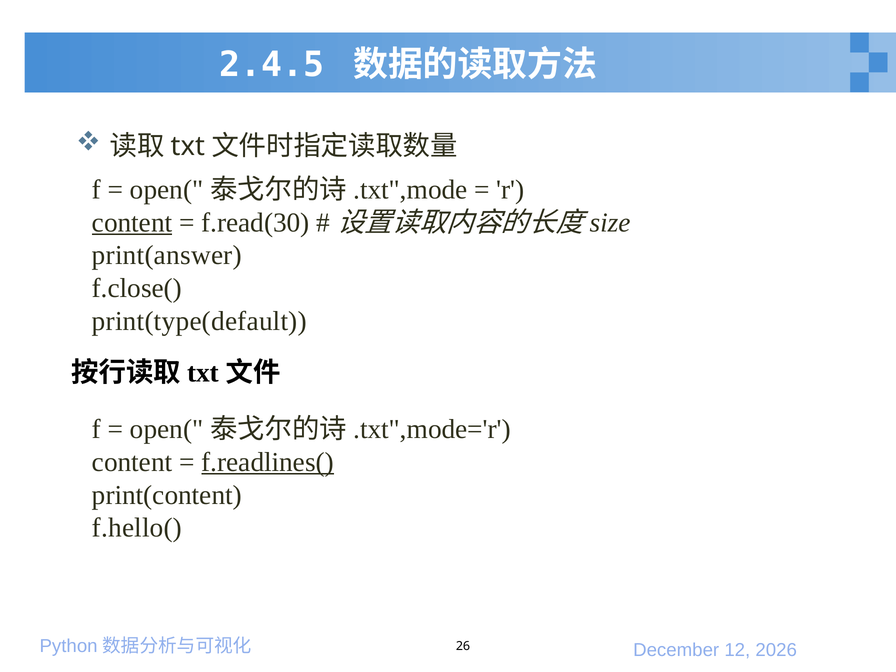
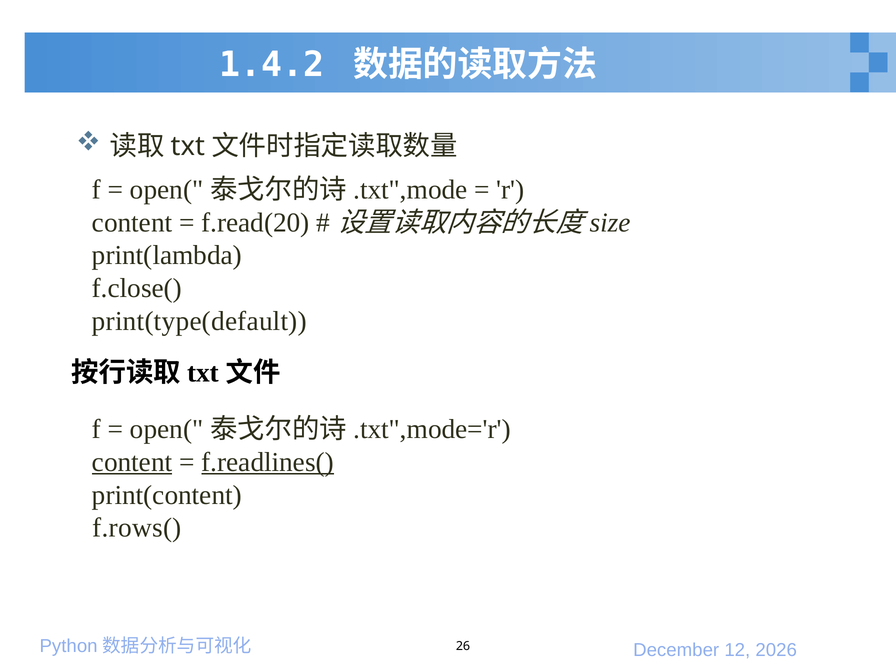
2.4.5: 2.4.5 -> 1.4.2 (272, 65)
content underline: present -> none (132, 223)
f.read(30: f.read(30 -> f.read(20 (255, 223)
print(answer: print(answer -> print(lambda (167, 255)
content underline: none -> present (132, 462)
f.hello(: f.hello( -> f.rows( (137, 528)
